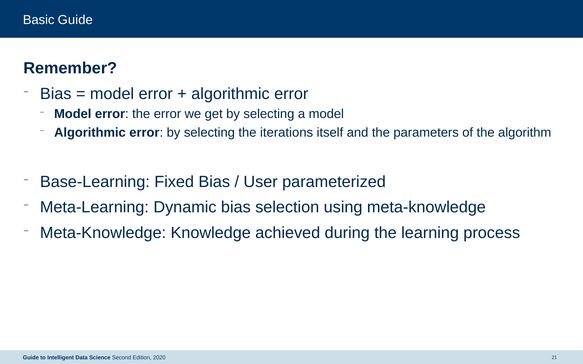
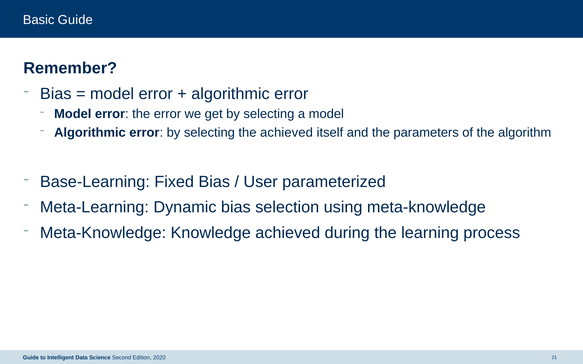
the iterations: iterations -> achieved (287, 133)
